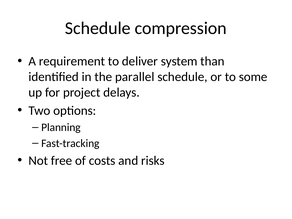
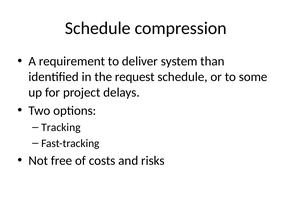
parallel: parallel -> request (135, 77)
Planning: Planning -> Tracking (61, 127)
